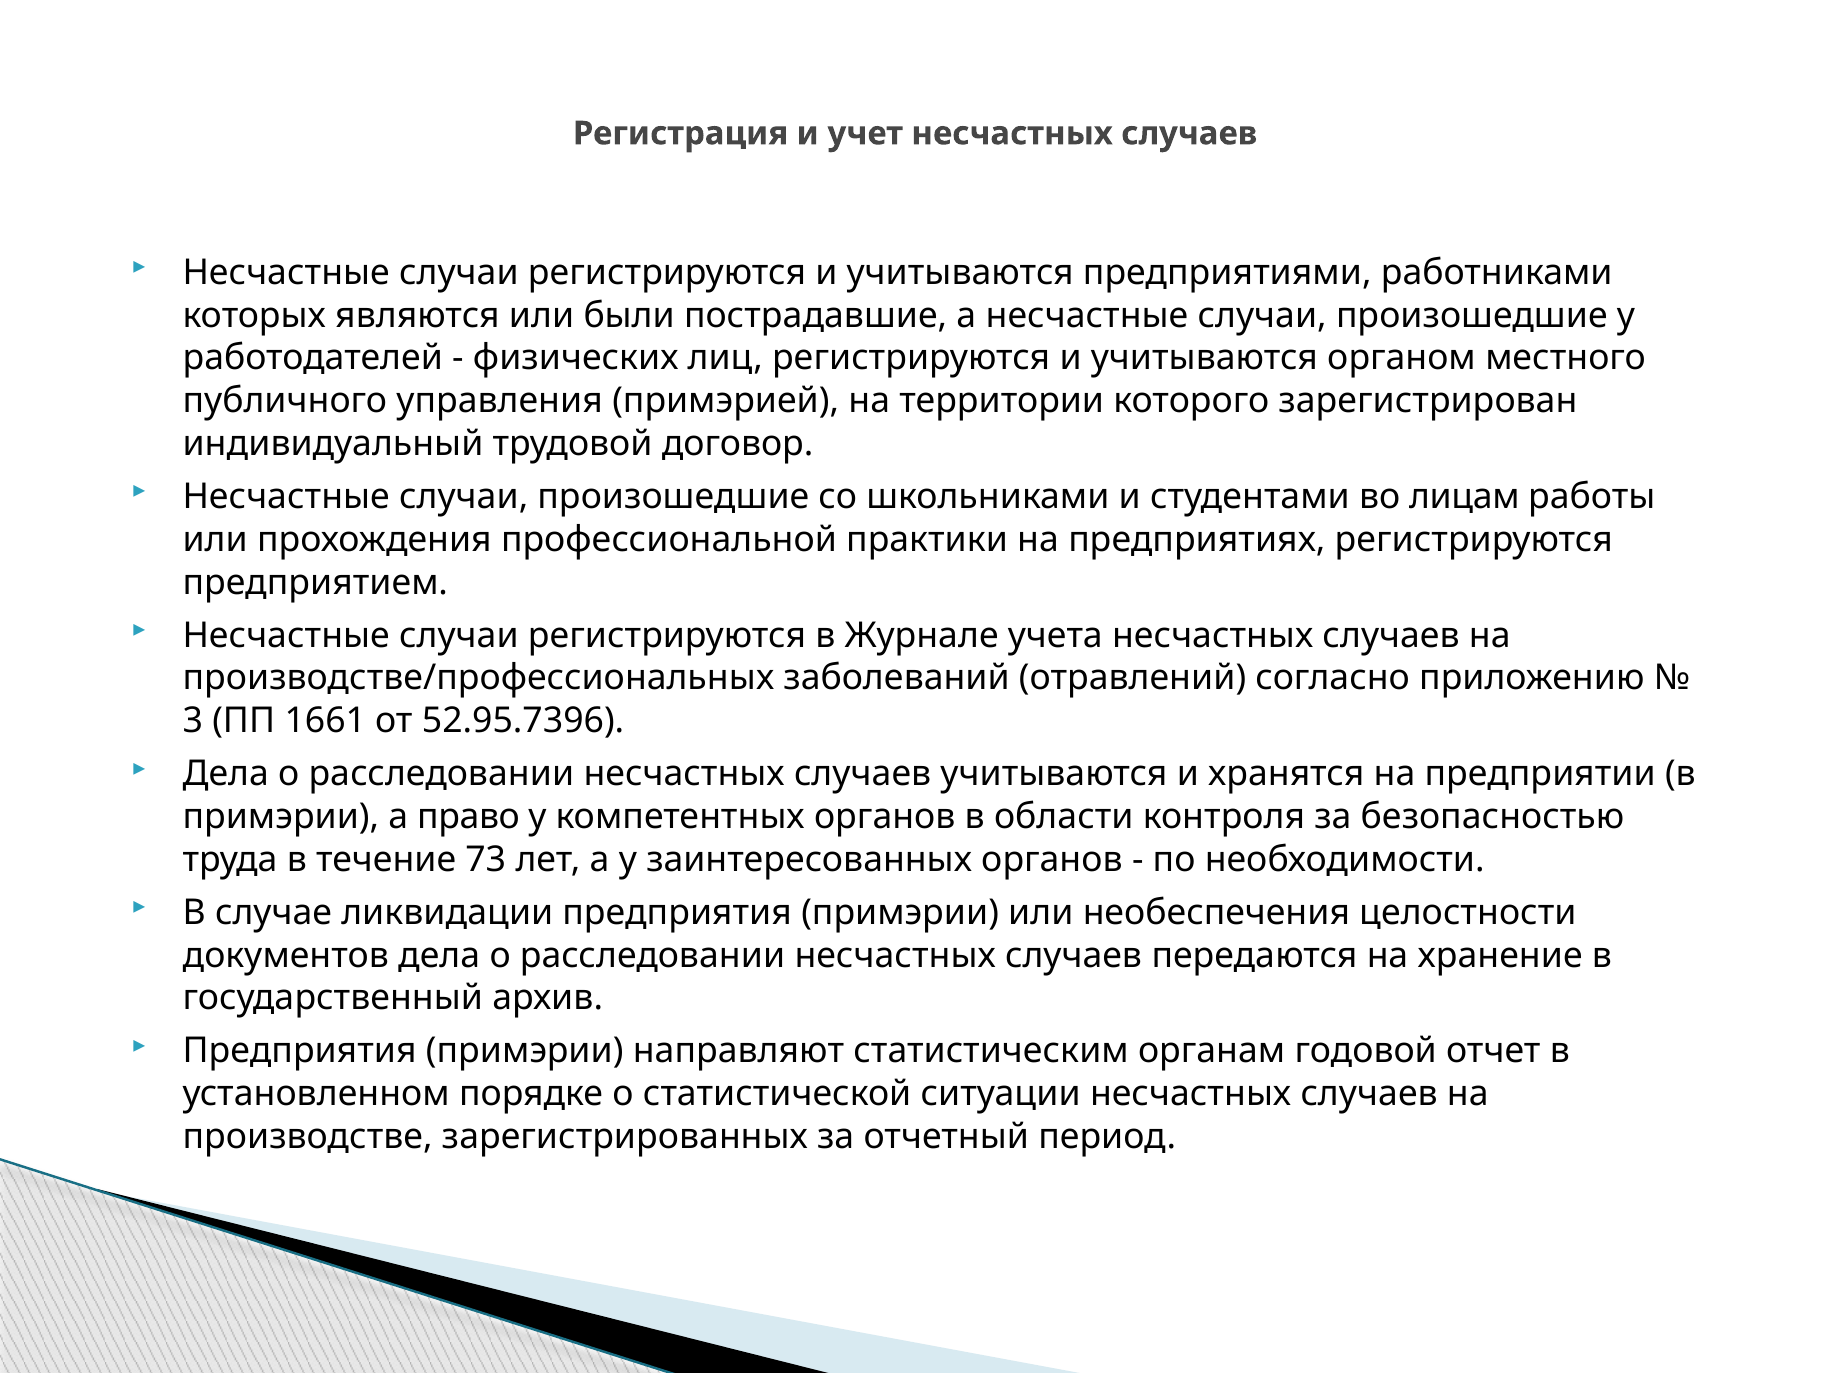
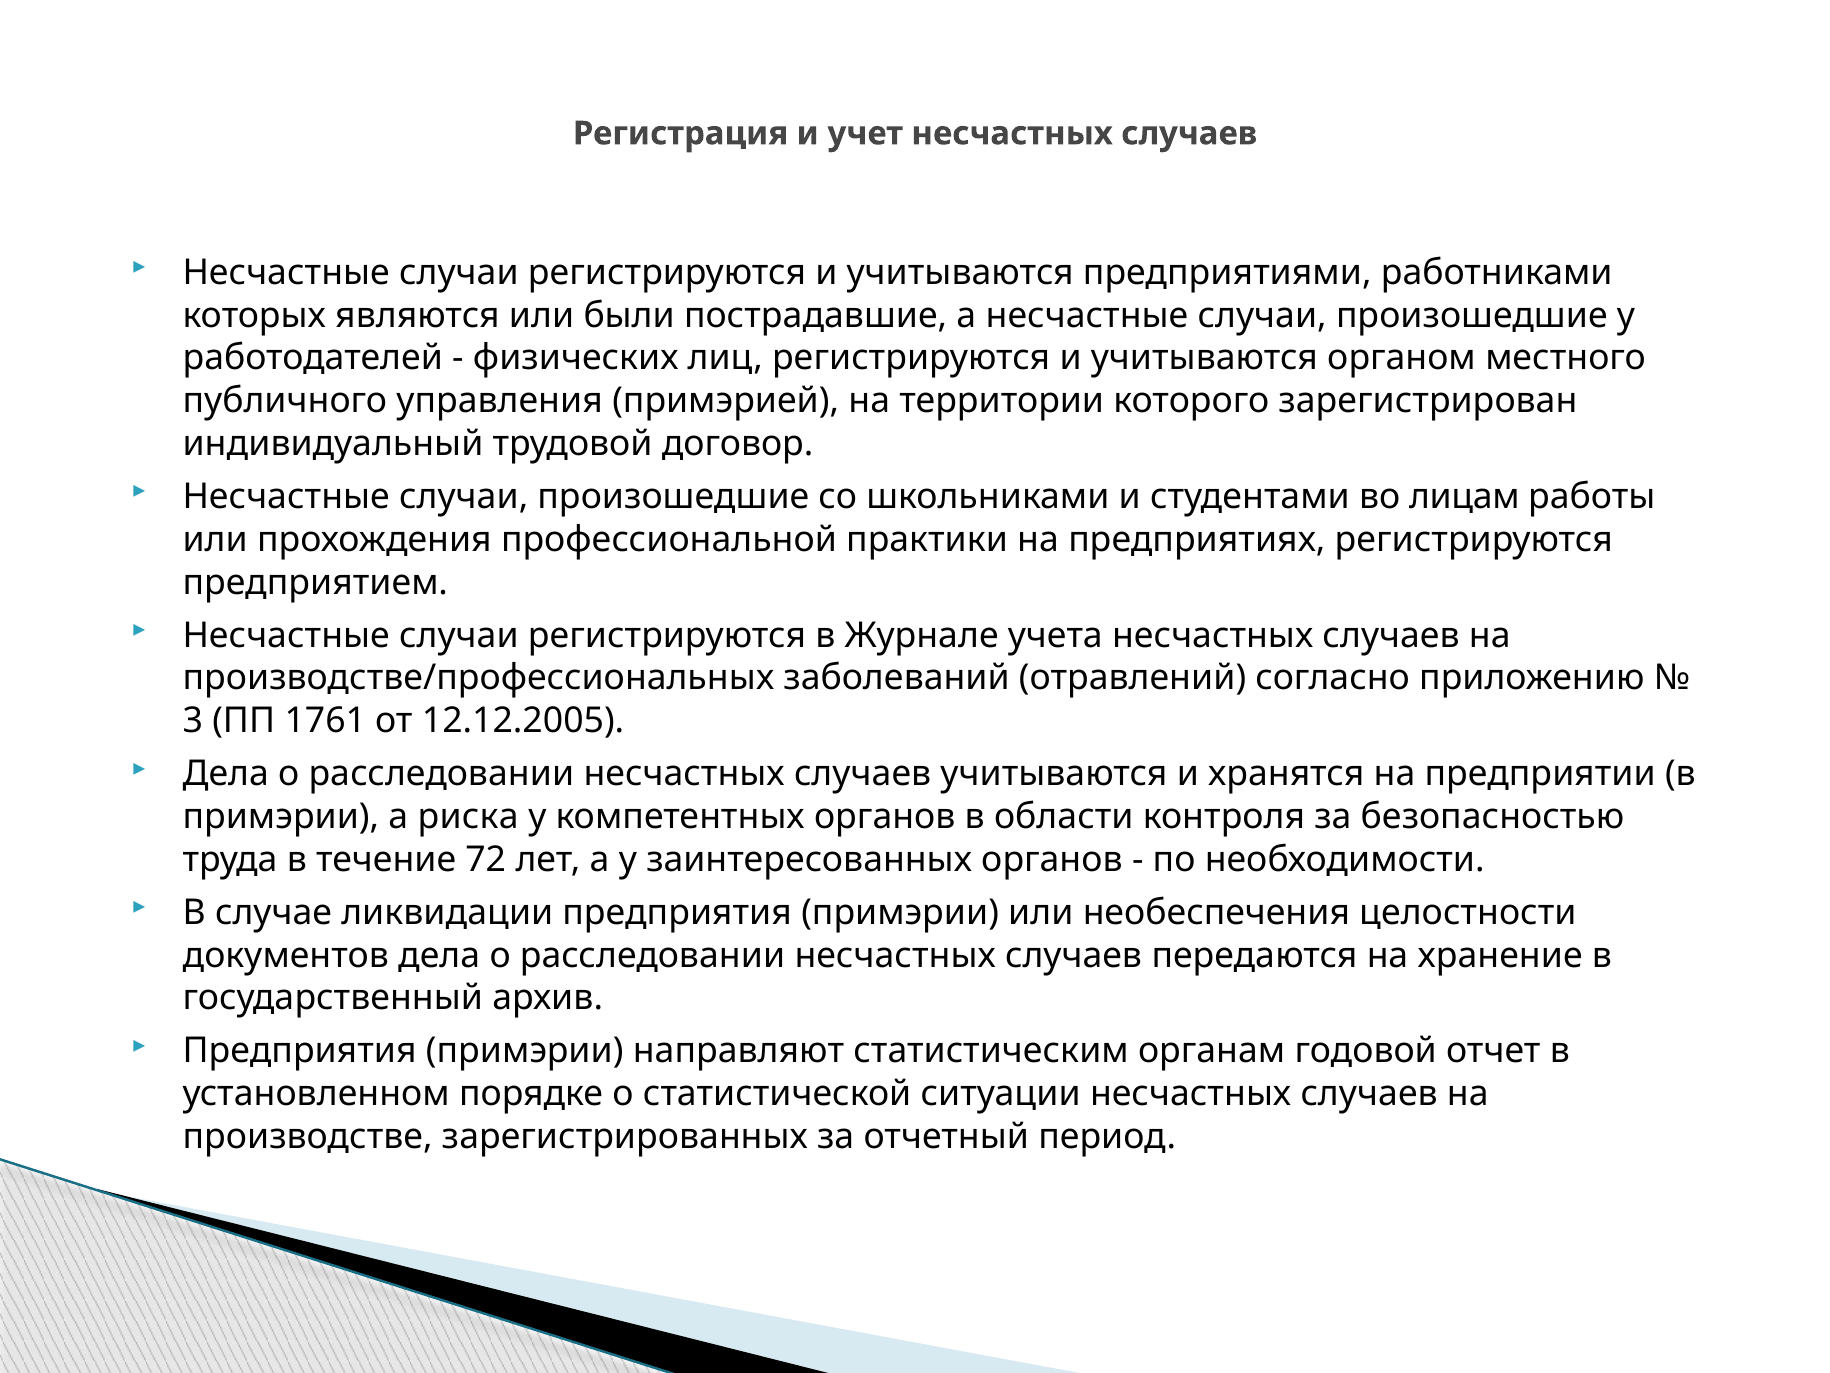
1661: 1661 -> 1761 (325, 721)
52.95.7396: 52.95.7396 -> 12.12.2005 (523, 721)
право: право -> риска (468, 816)
73: 73 -> 72 (486, 859)
